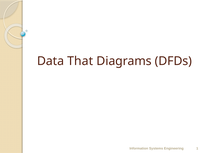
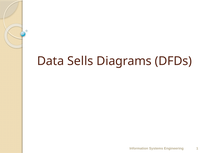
That: That -> Sells (80, 61)
